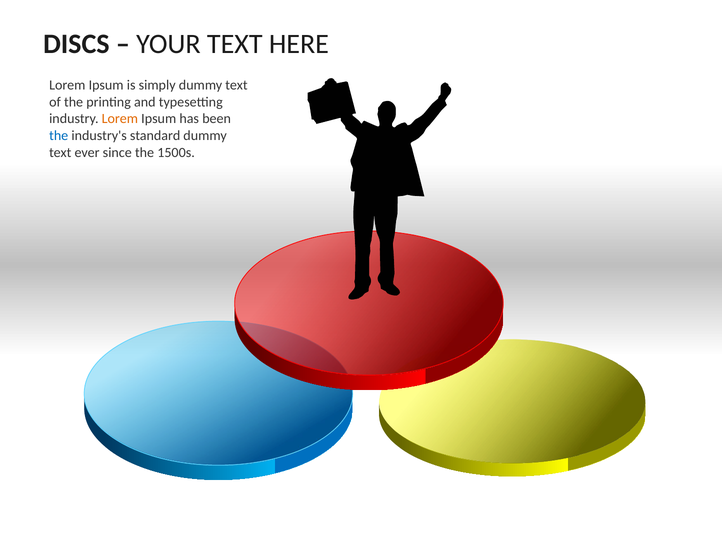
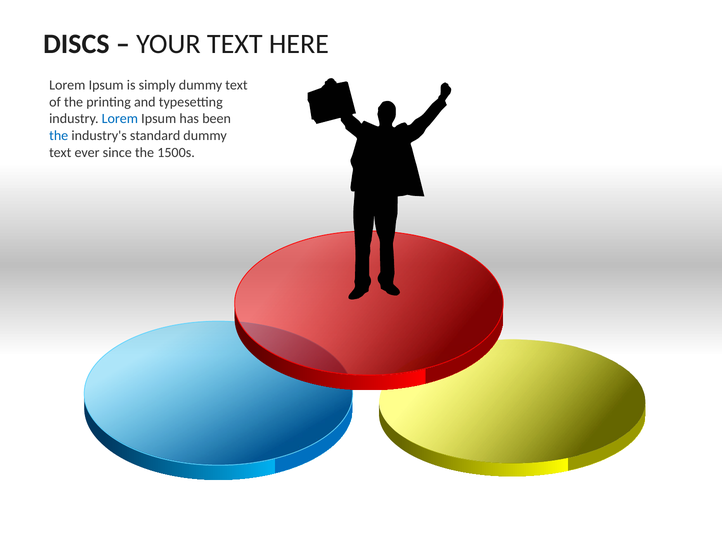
Lorem colour: orange -> blue (120, 119)
